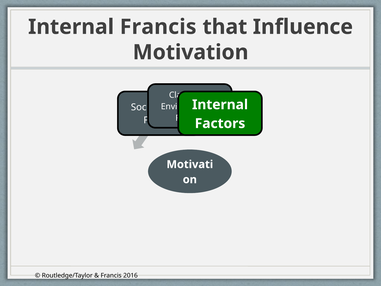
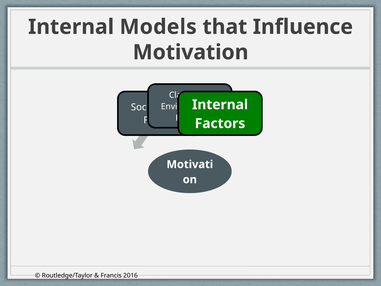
Internal Francis: Francis -> Models (158, 27)
